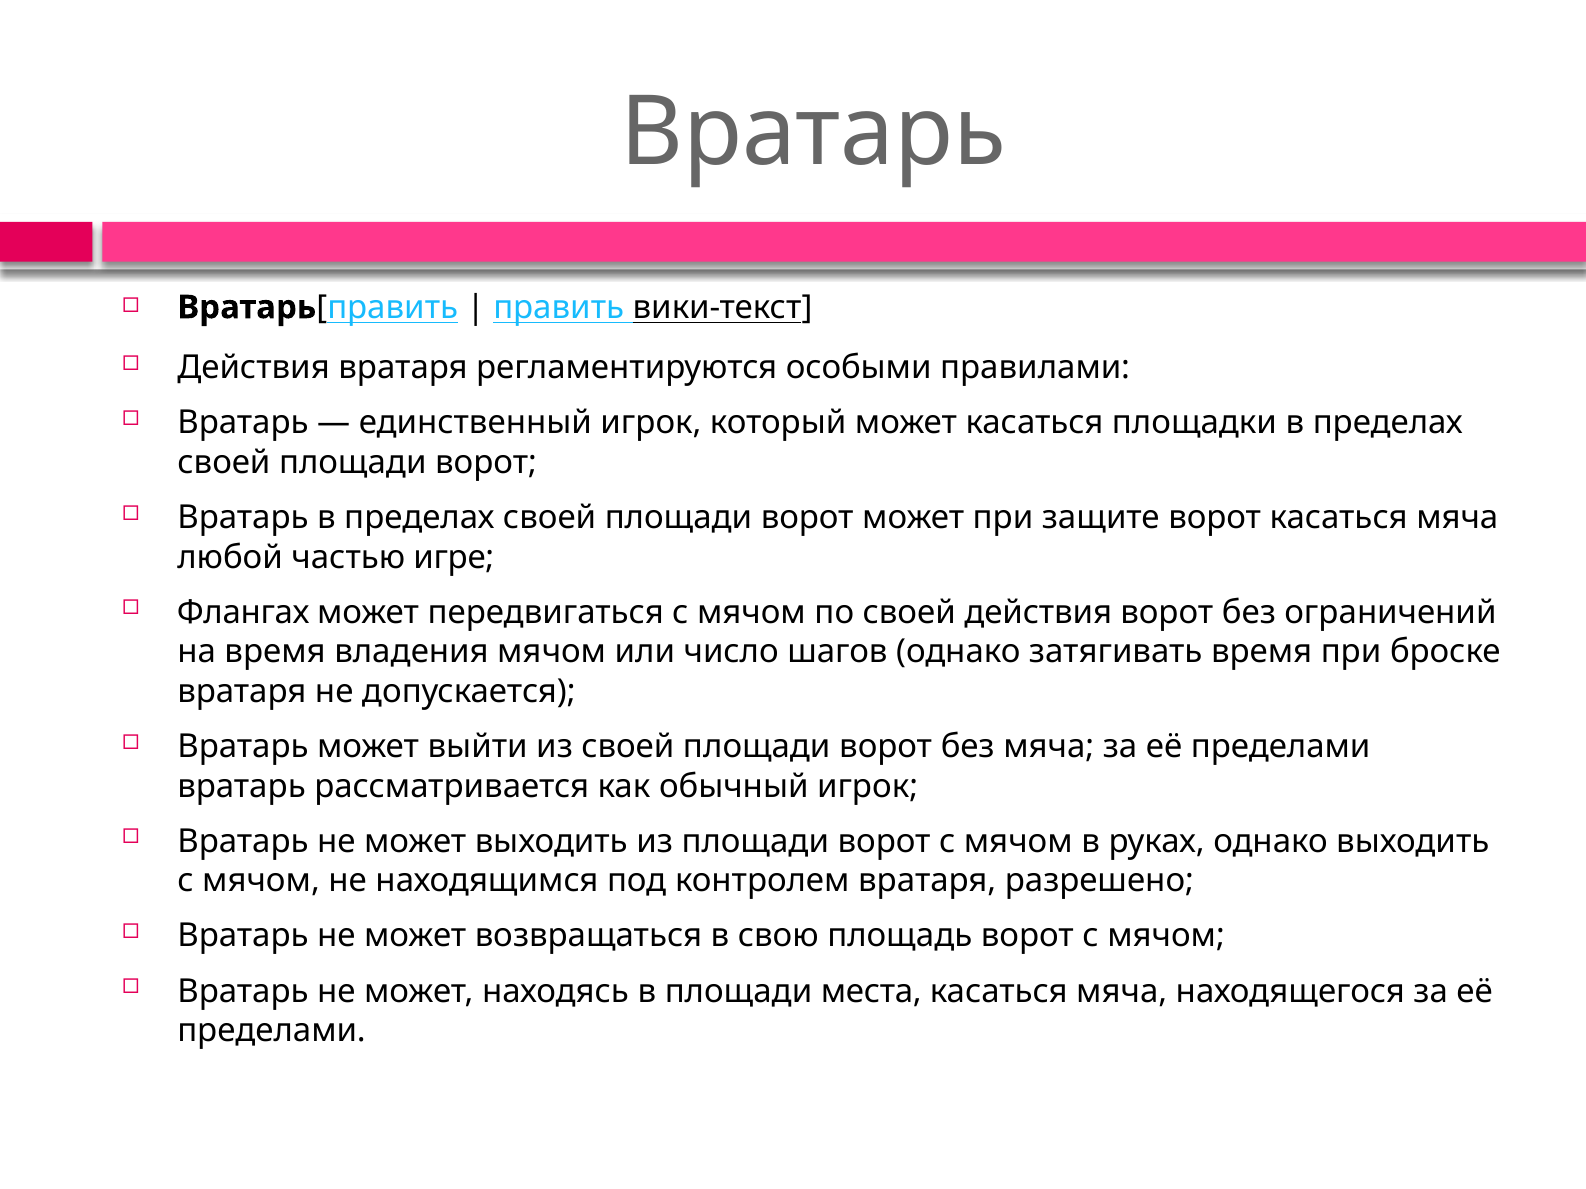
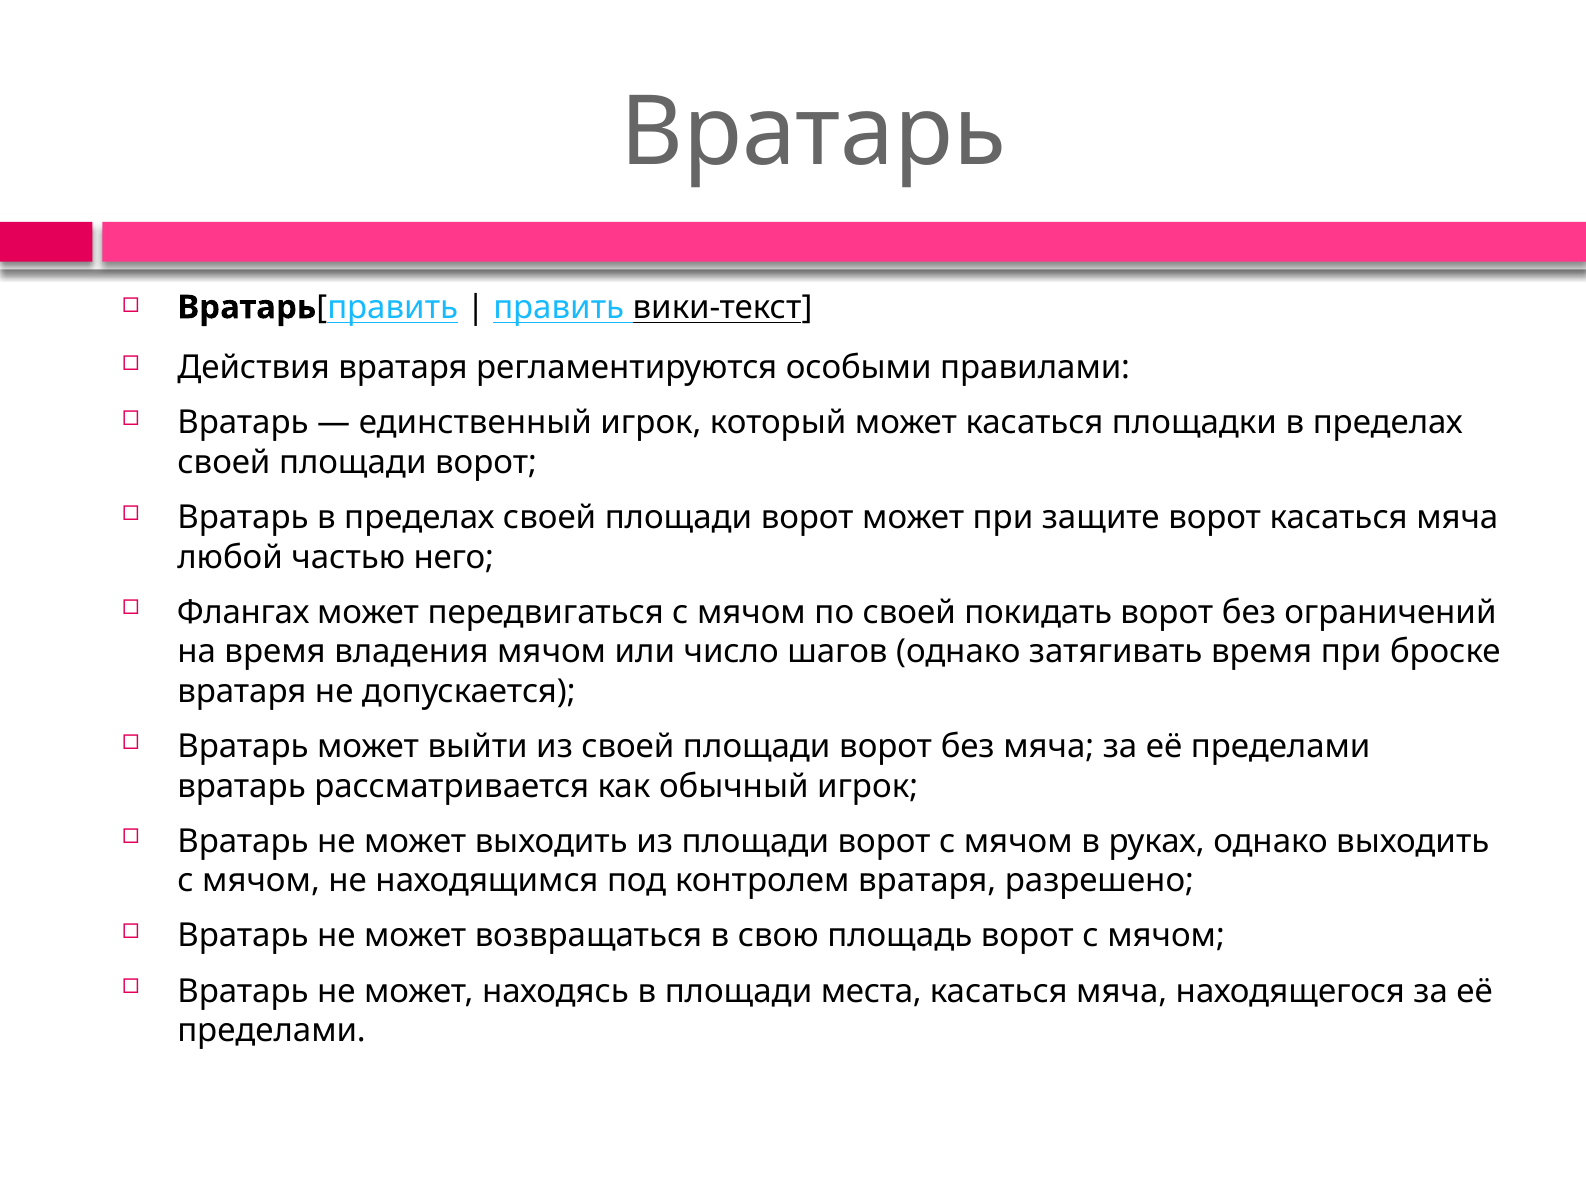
игре: игре -> него (454, 558)
своей действия: действия -> покидать (1038, 613)
